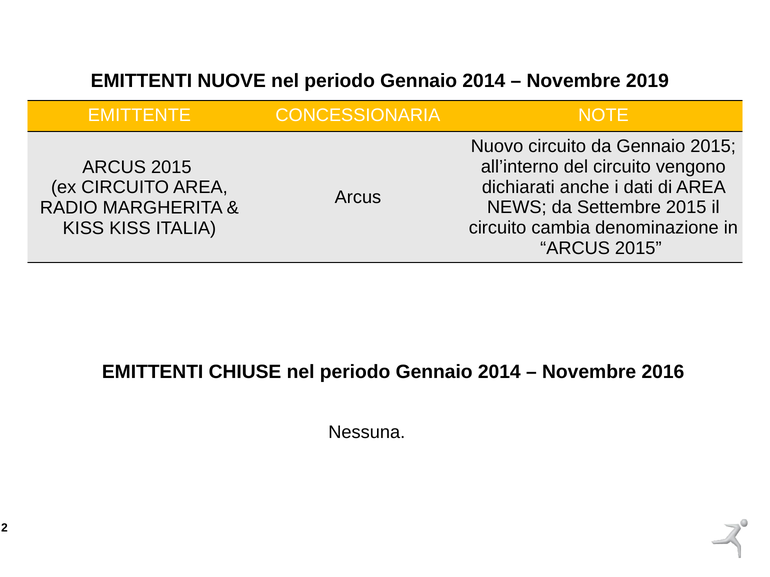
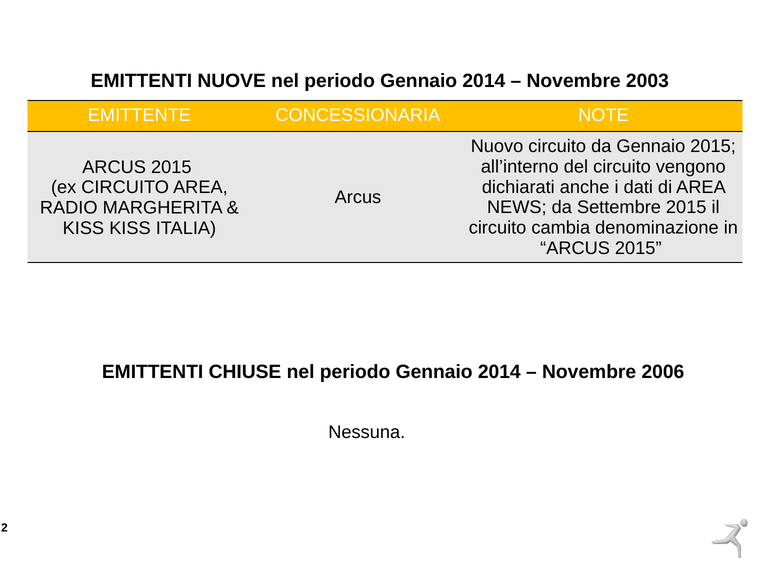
2019: 2019 -> 2003 (647, 81)
2016: 2016 -> 2006 (663, 372)
